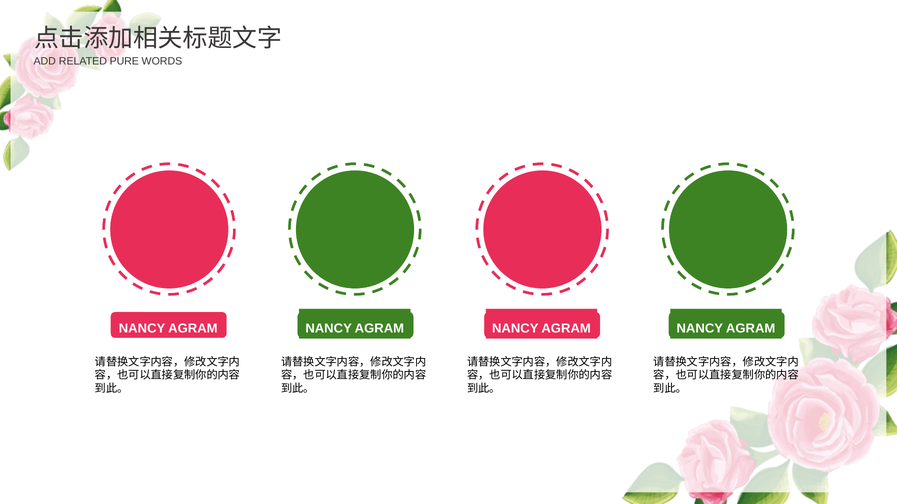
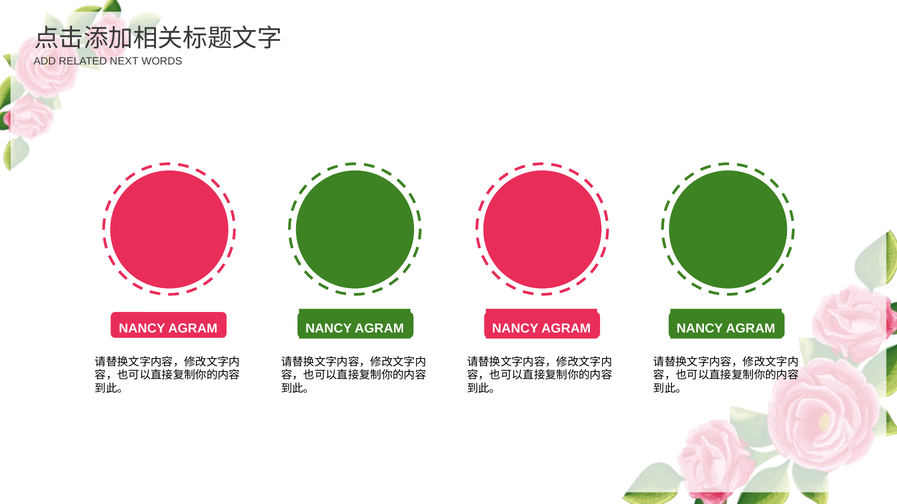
PURE: PURE -> NEXT (124, 61)
